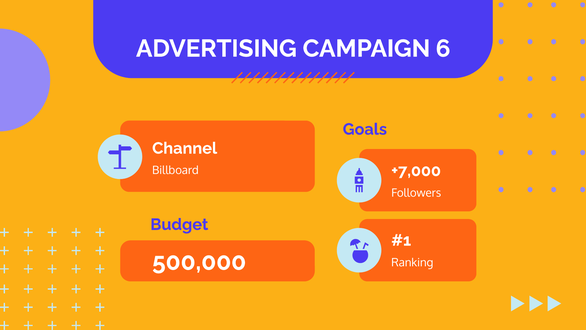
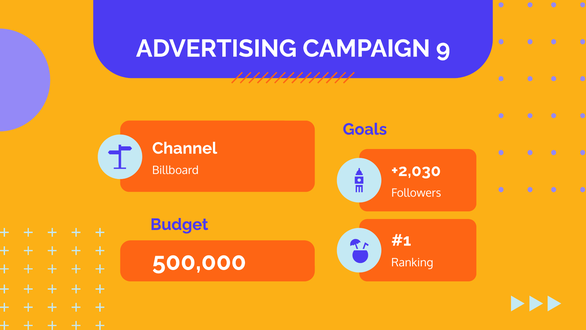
6: 6 -> 9 (443, 49)
+7,000: +7,000 -> +2,030 (416, 170)
